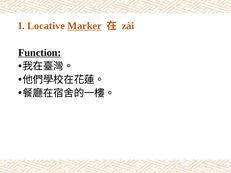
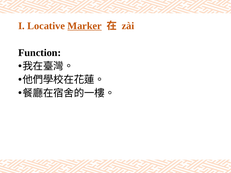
Function underline: present -> none (40, 53)
